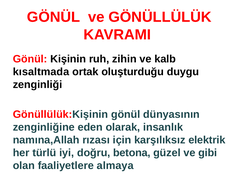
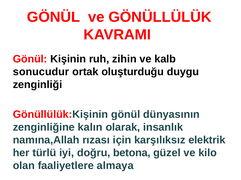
kısaltmada: kısaltmada -> sonucudur (41, 72)
eden: eden -> kalın (90, 128)
gibi: gibi -> kilo (208, 154)
